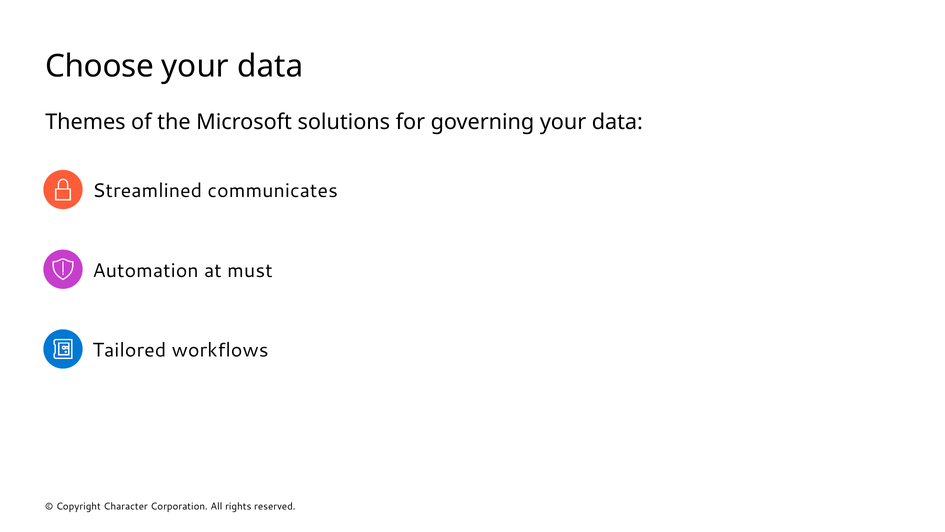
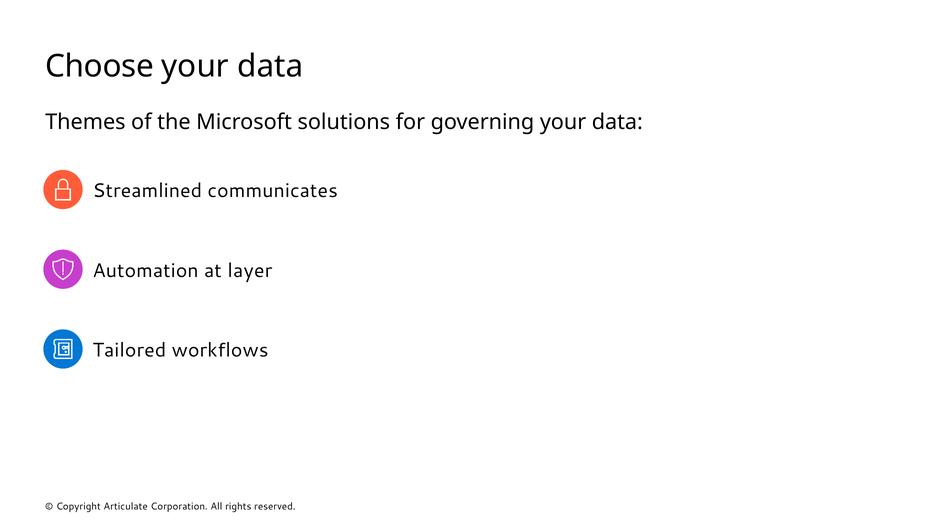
must: must -> layer (250, 270)
Character: Character -> Articulate (126, 506)
